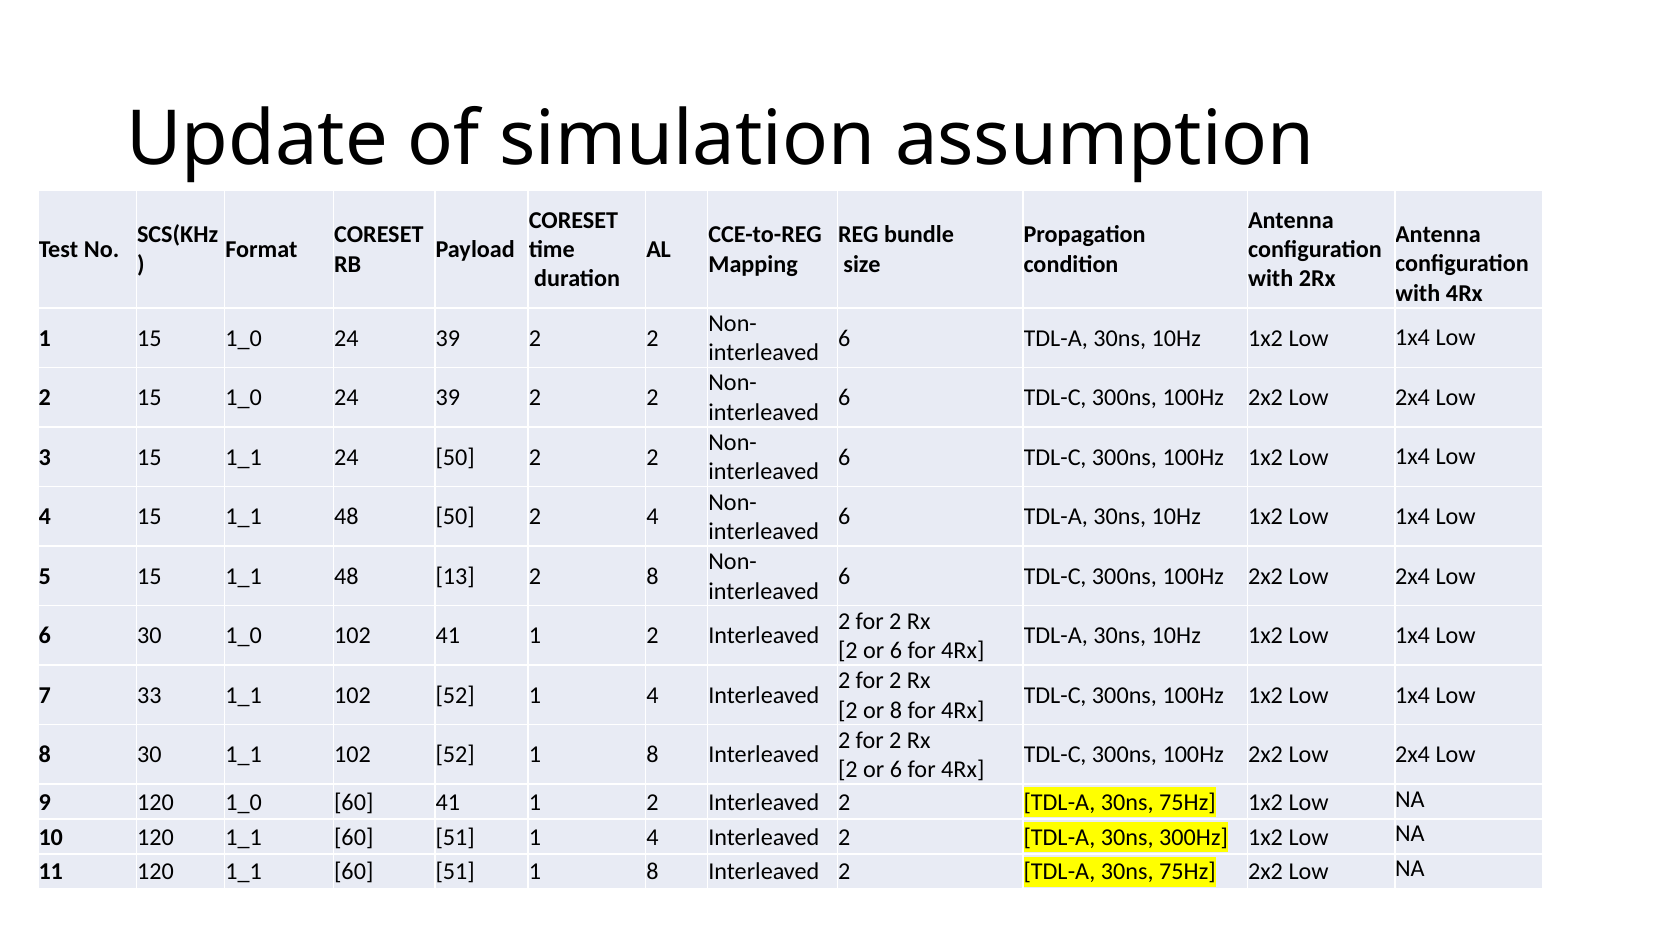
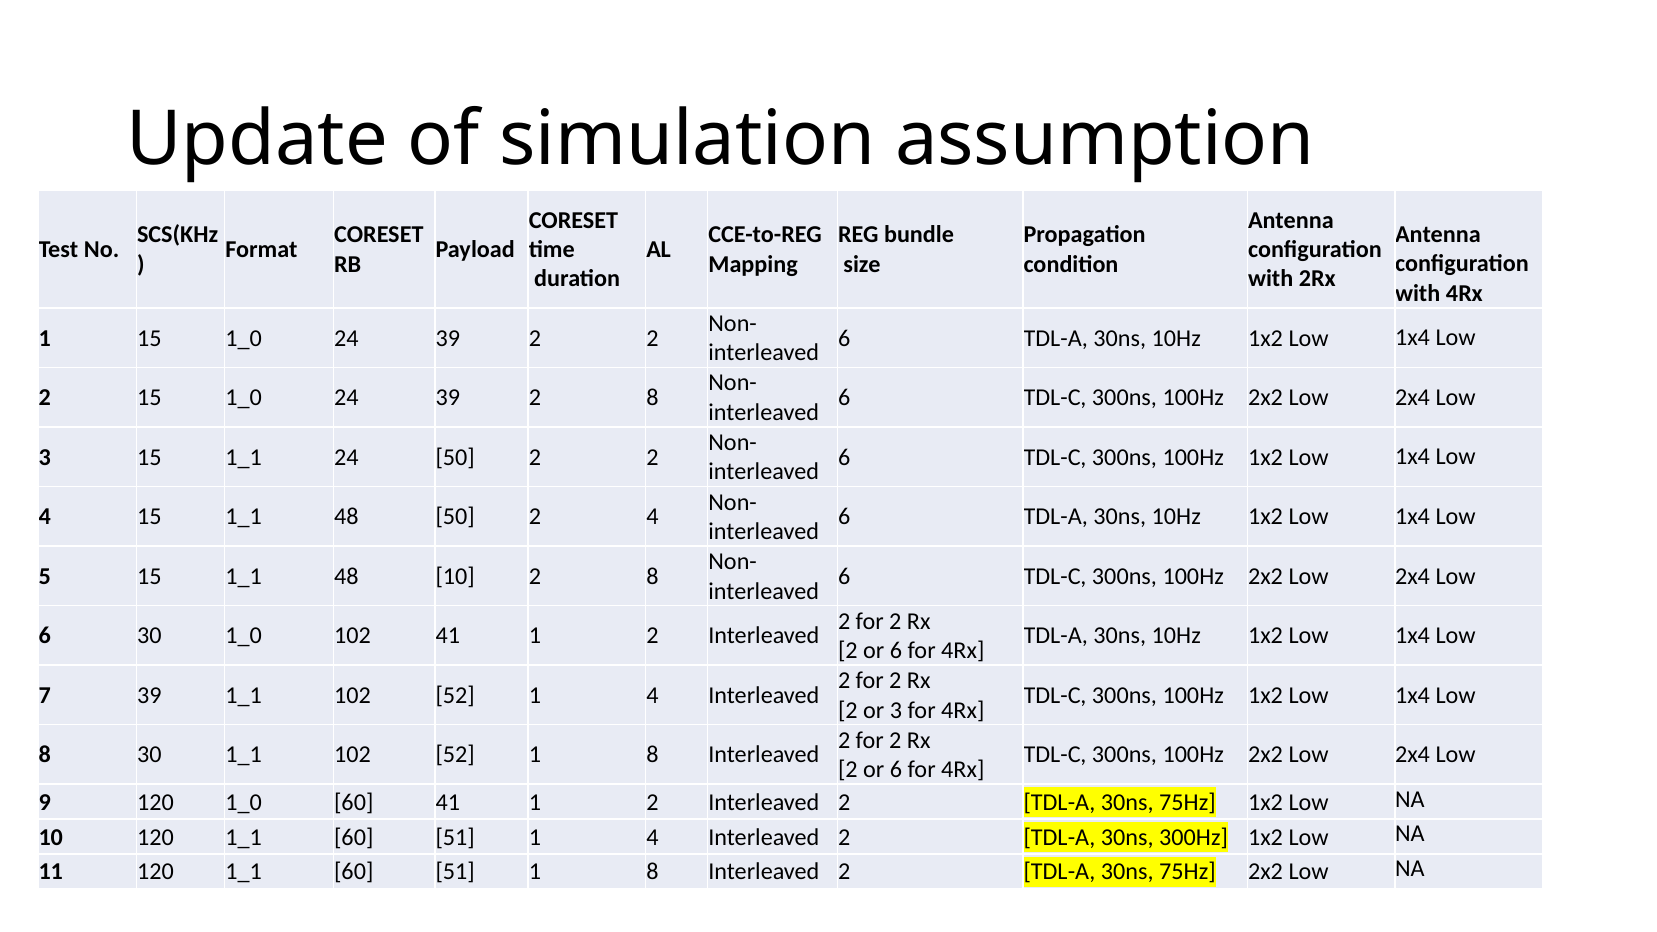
2: 2 -> 8 (652, 398)
48 13: 13 -> 10 (455, 576)
7 33: 33 -> 39 (149, 695)
or 8: 8 -> 3 (896, 710)
